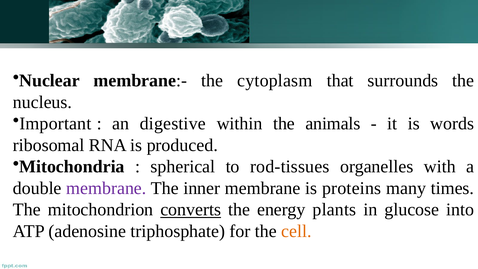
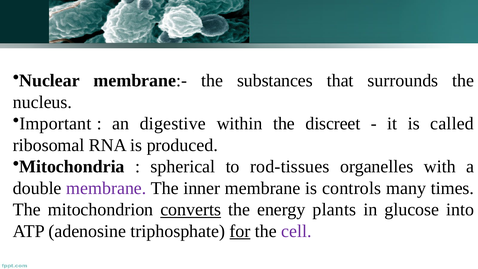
cytoplasm: cytoplasm -> substances (275, 81)
animals: animals -> discreet (333, 124)
words: words -> called (452, 124)
proteins: proteins -> controls (352, 188)
for underline: none -> present (240, 231)
cell colour: orange -> purple (296, 231)
